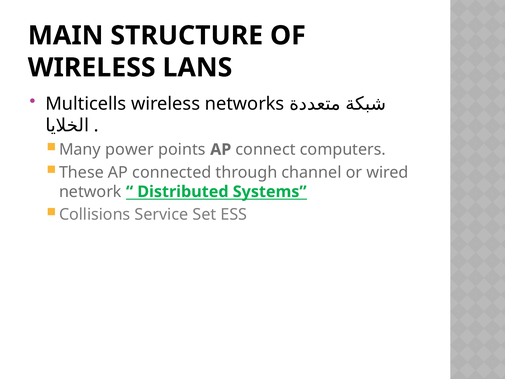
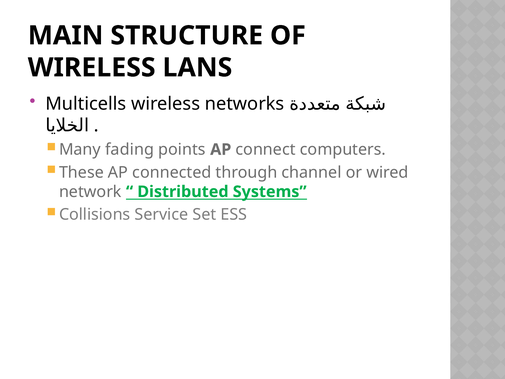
power: power -> fading (130, 149)
